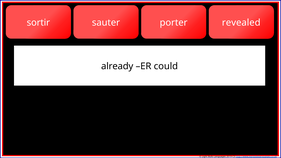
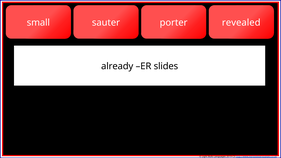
sortir: sortir -> small (38, 23)
could: could -> slides (166, 66)
